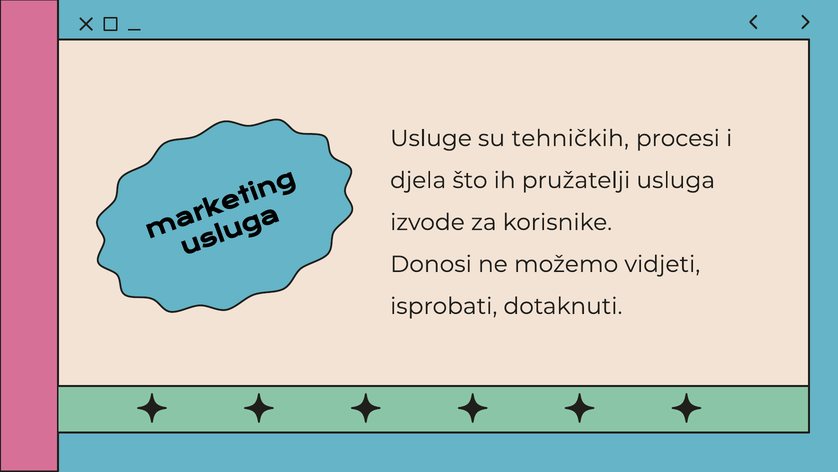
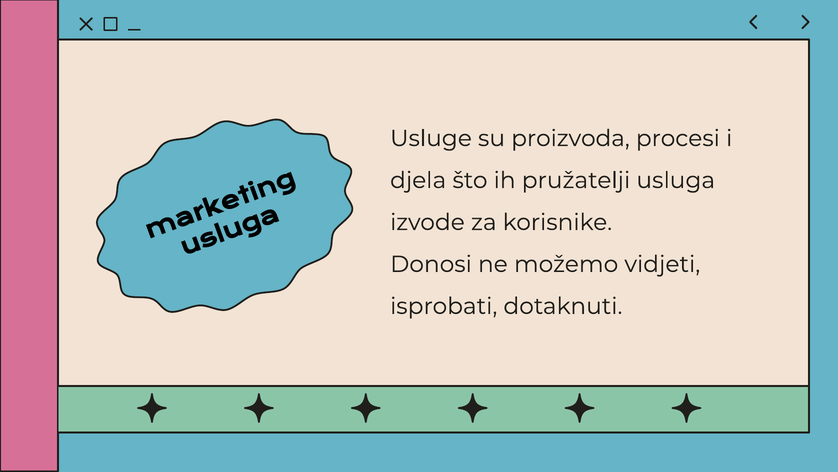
tehničkih: tehničkih -> proizvoda (570, 138)
